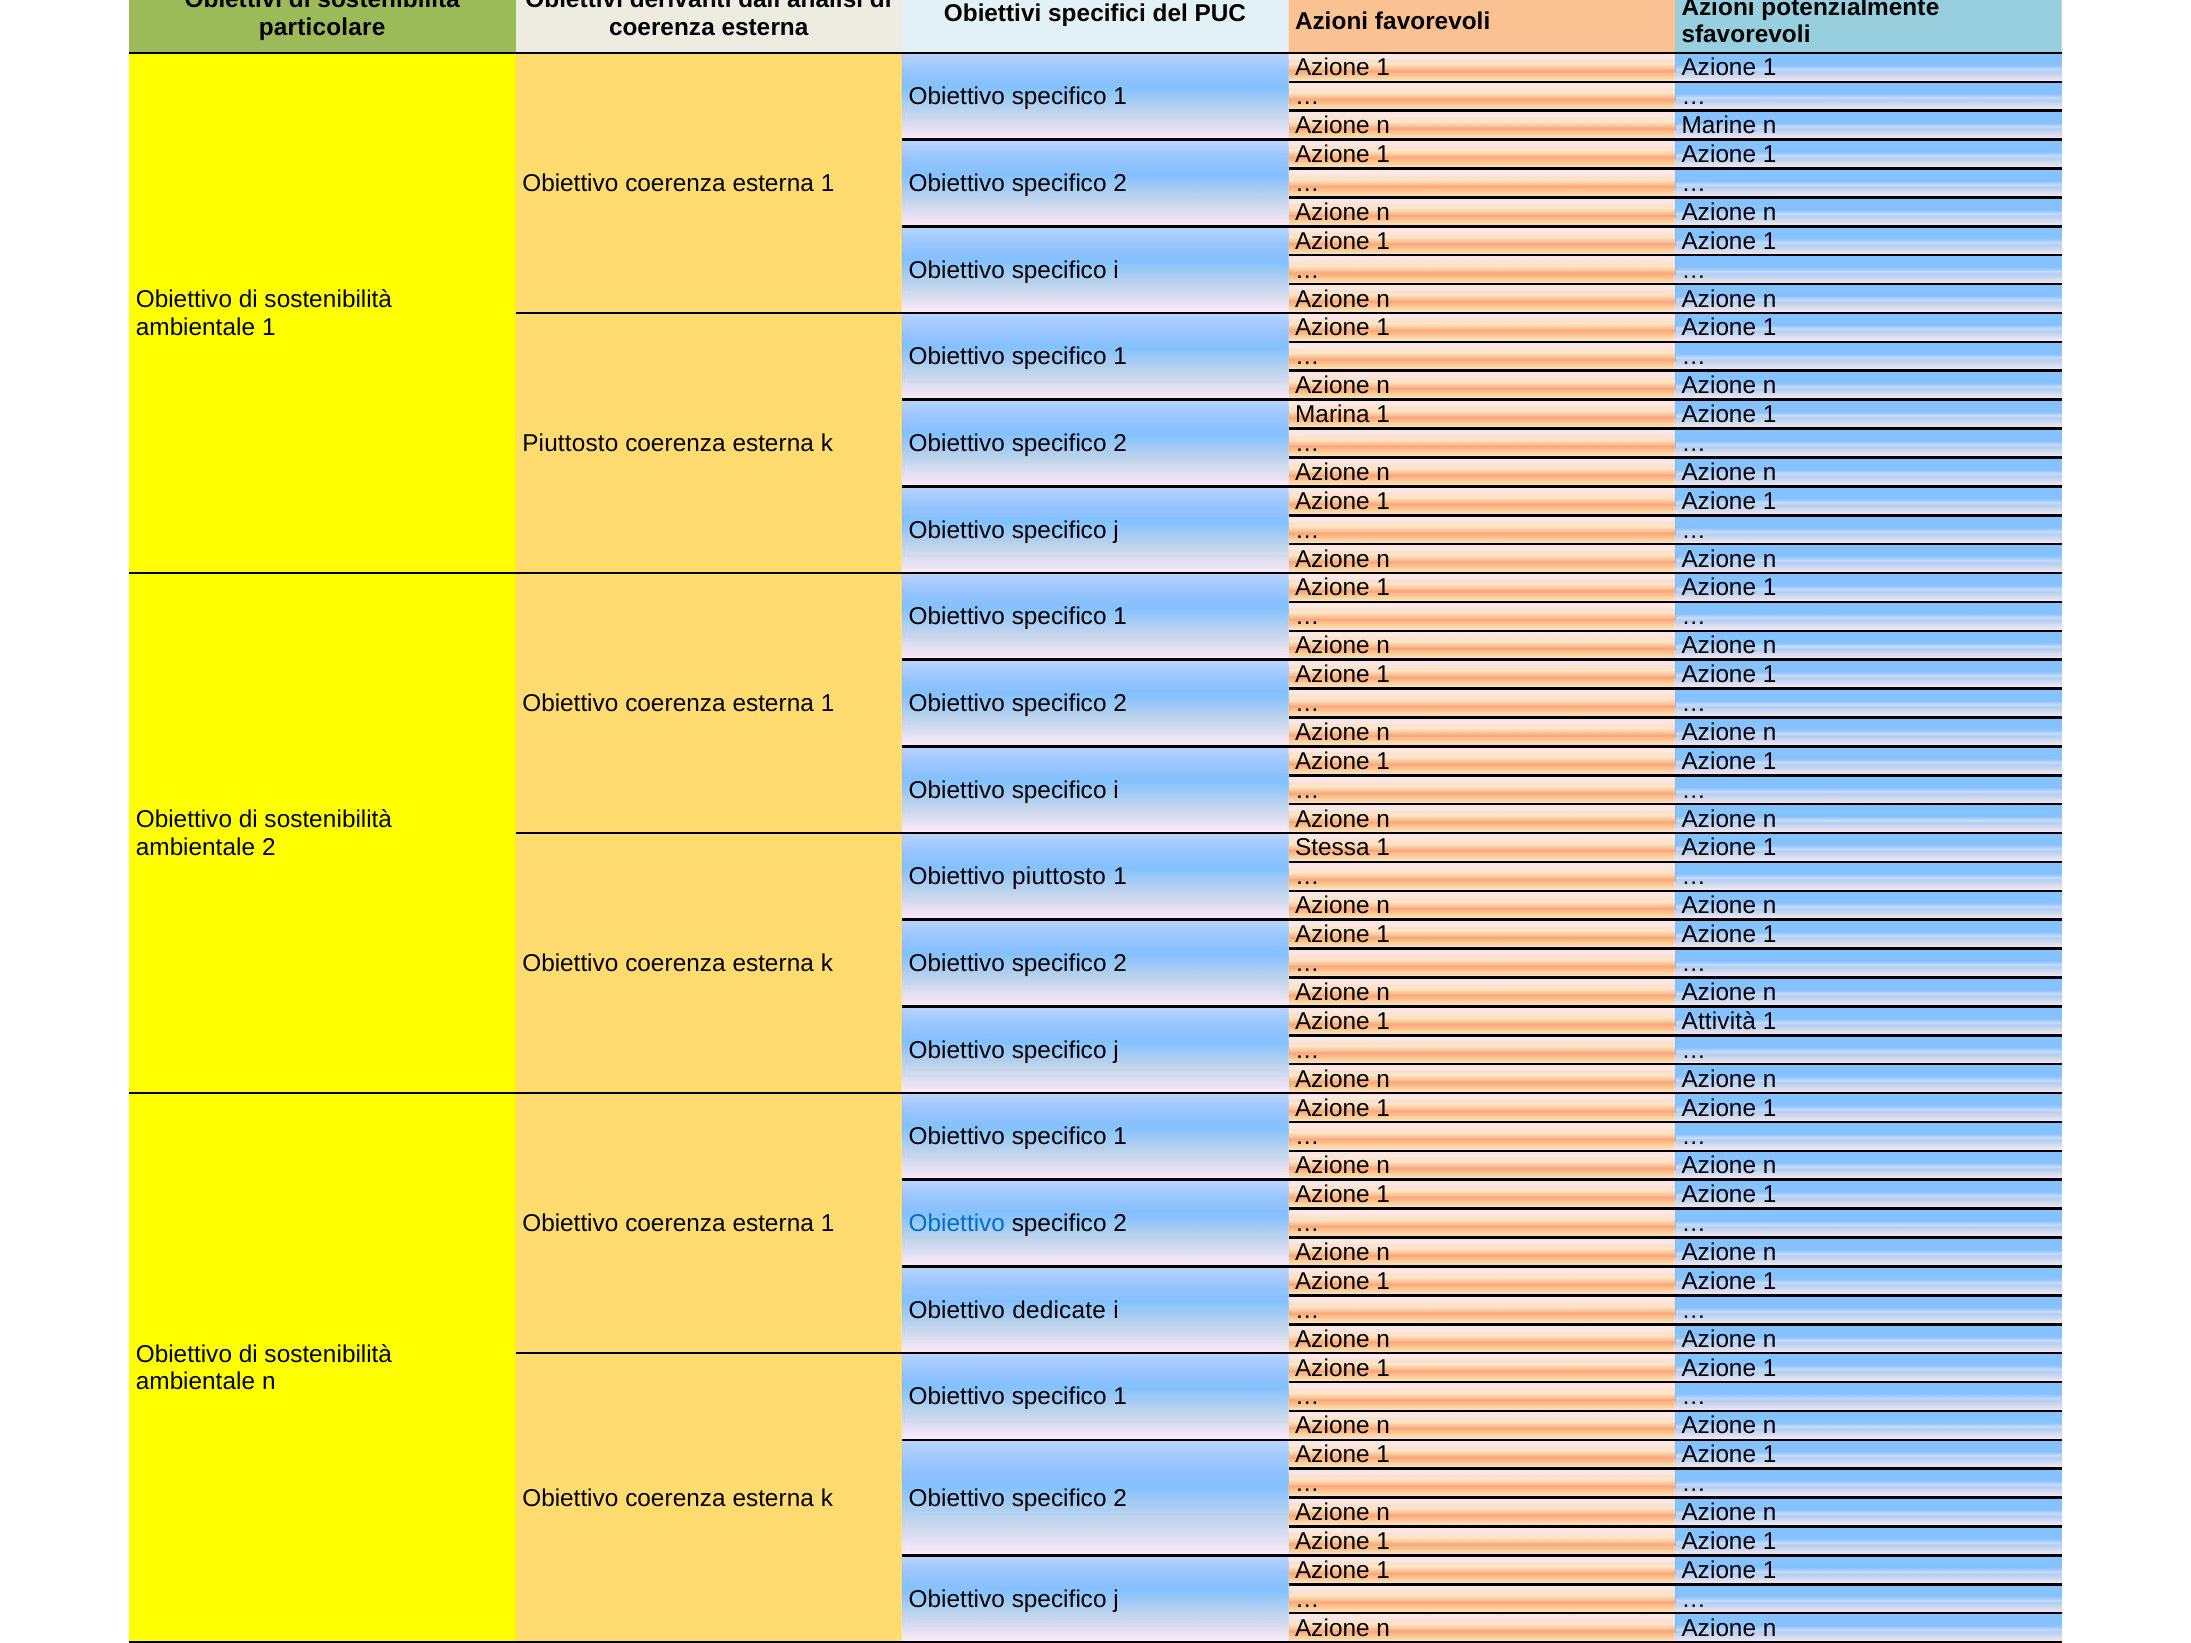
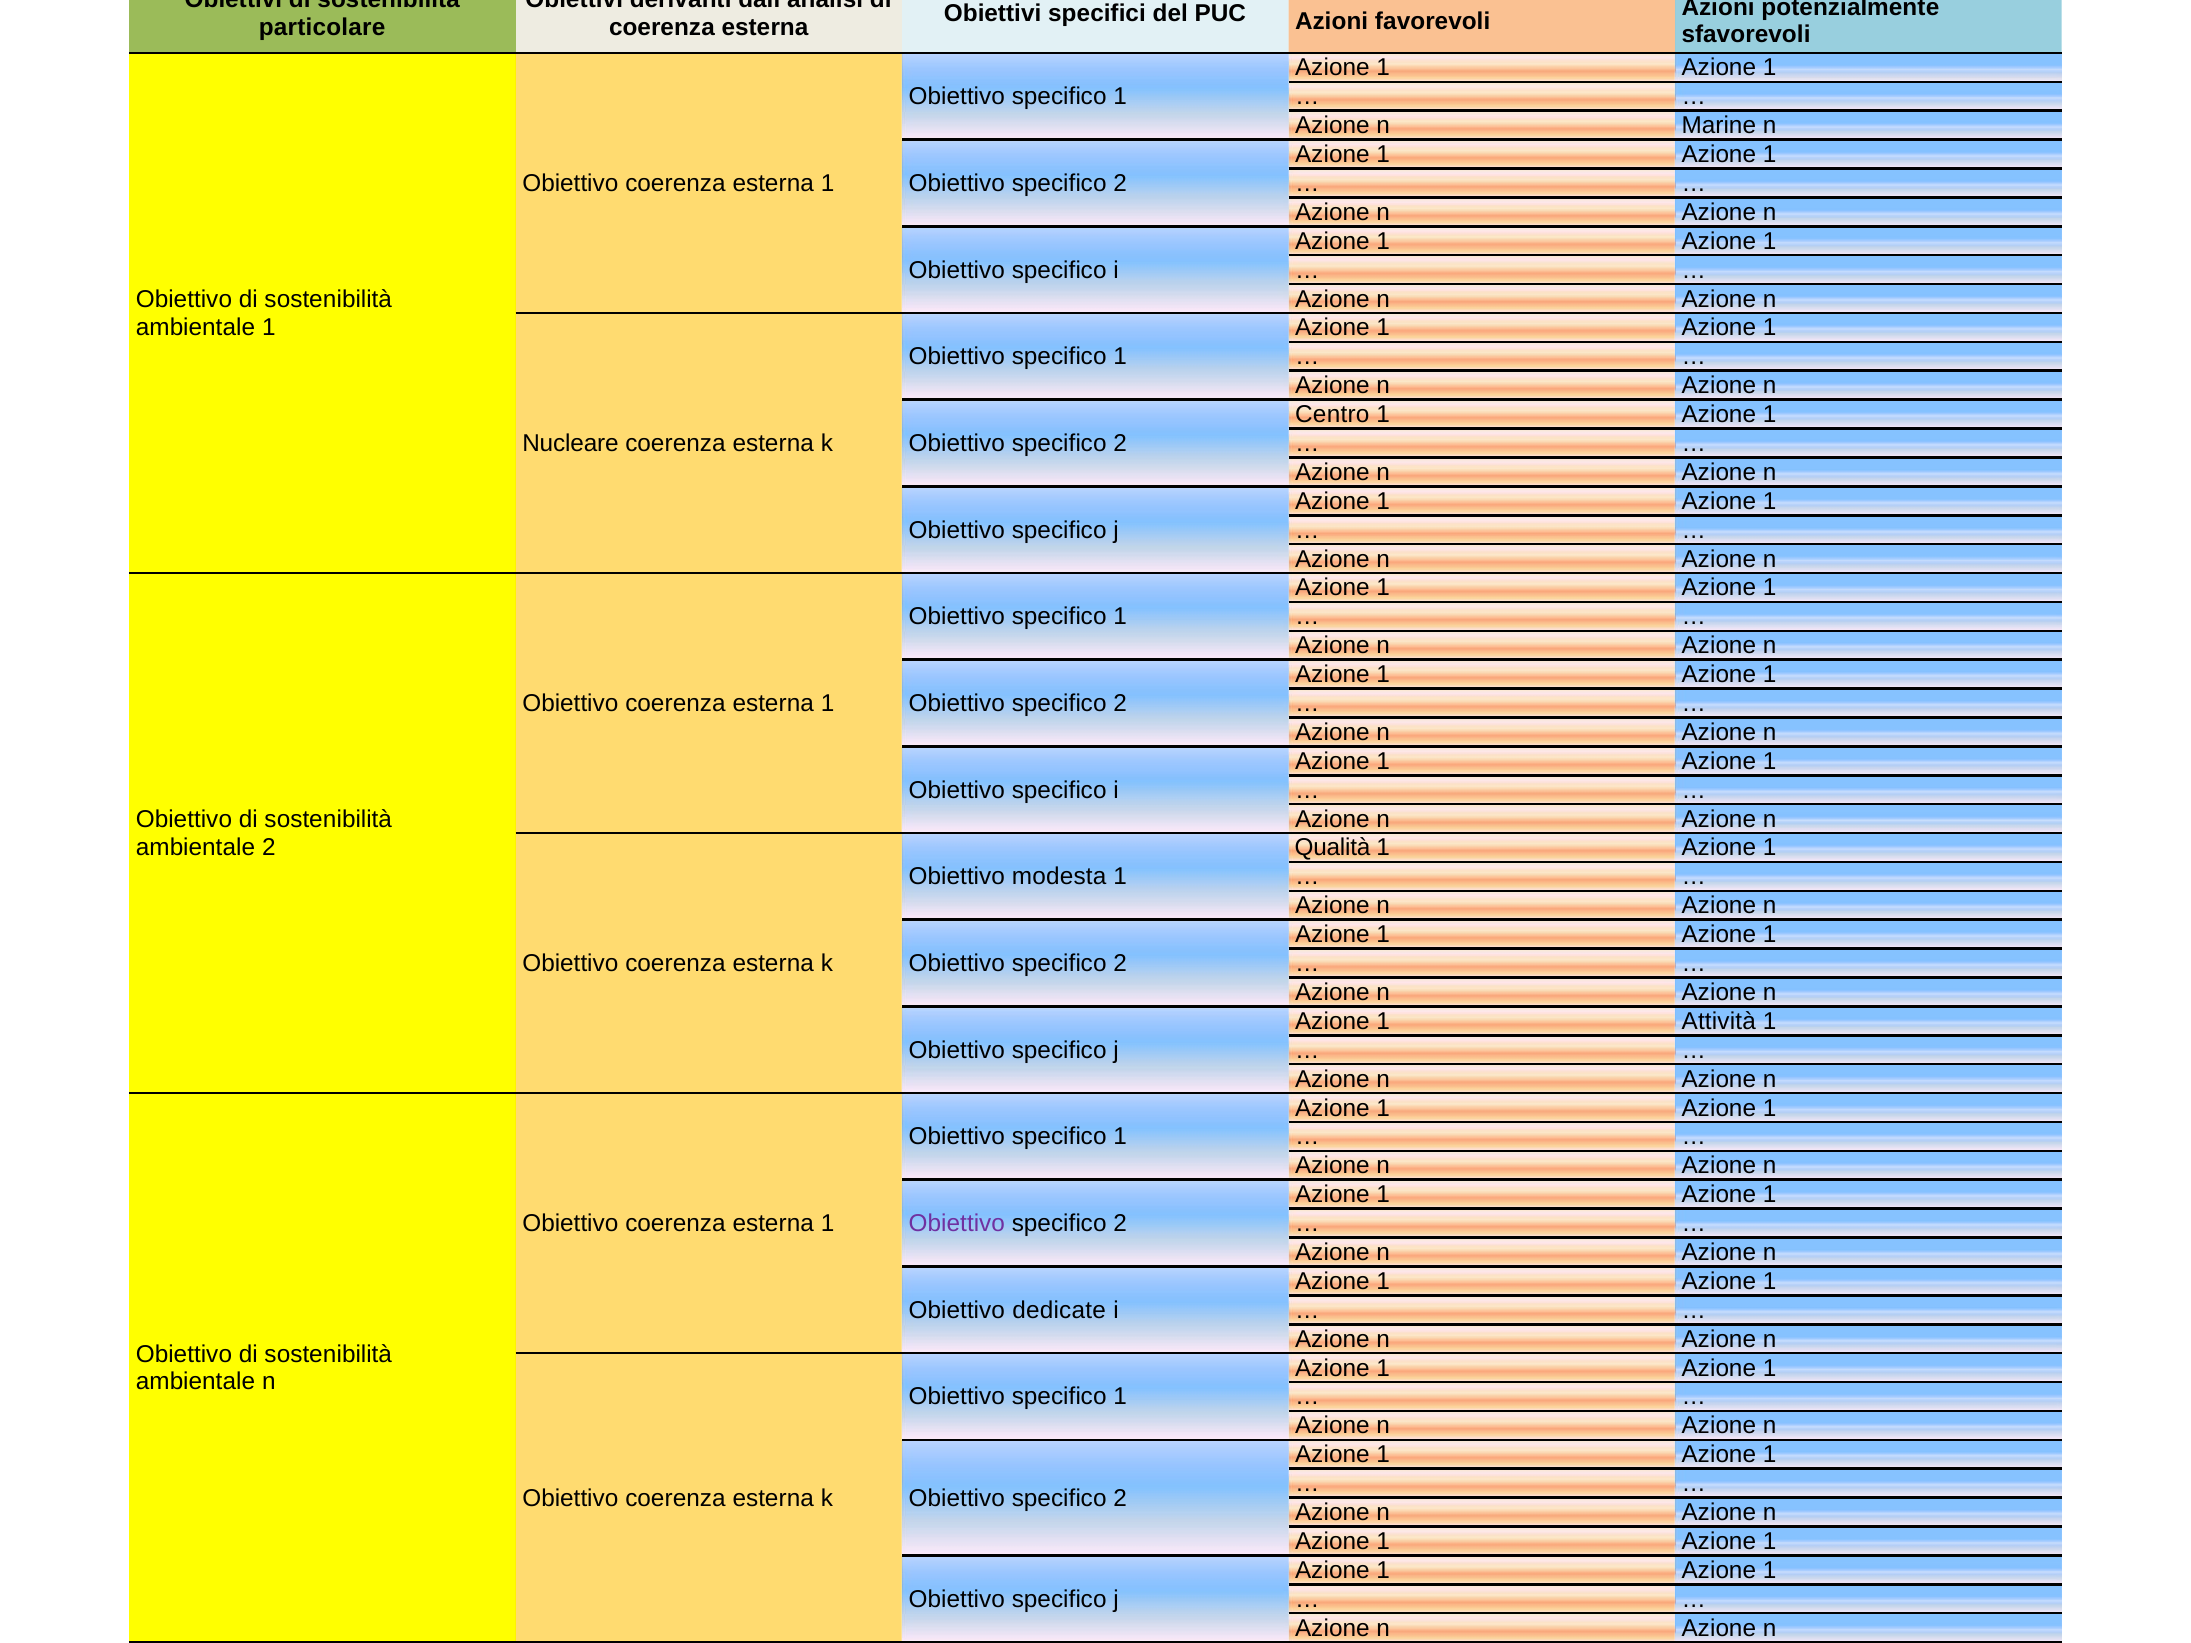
Marina: Marina -> Centro (1332, 415)
Piuttosto: Piuttosto -> Nucleare (570, 444)
Stessa: Stessa -> Qualità (1333, 848)
Obiettivo piuttosto: piuttosto -> modesta (1059, 877)
Obiettivo colour: blue -> purple (957, 1224)
